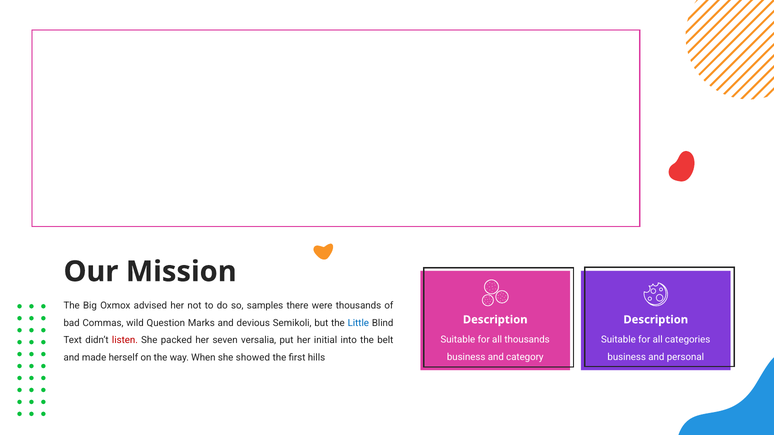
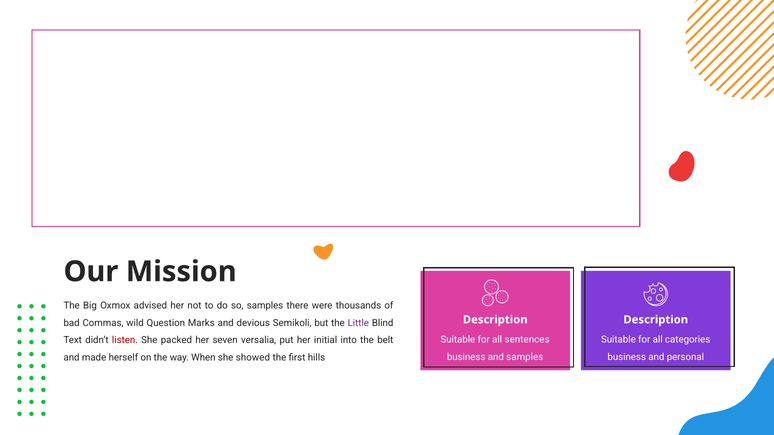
Little colour: blue -> purple (358, 323)
all thousands: thousands -> sentences (527, 340)
and category: category -> samples (525, 357)
